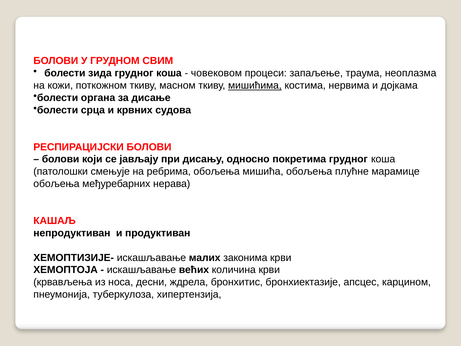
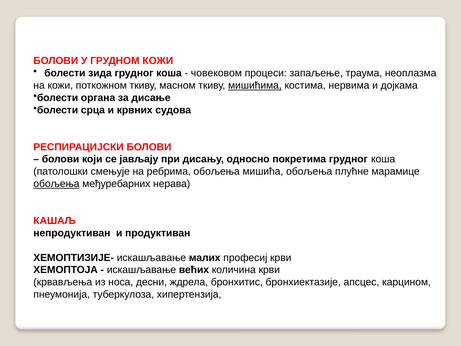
ГРУДНОМ СВИМ: СВИМ -> КОЖИ (158, 61)
обољења underline: none -> present (56, 184)
законима: законима -> професиј (245, 257)
